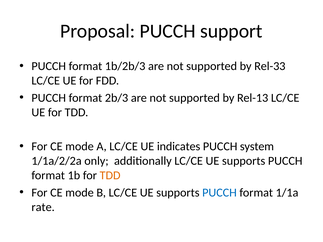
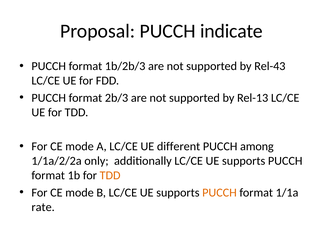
support: support -> indicate (231, 31)
Rel-33: Rel-33 -> Rel-43 (270, 66)
indicates: indicates -> different (179, 147)
system: system -> among (257, 147)
PUCCH colour: blue -> orange (219, 193)
